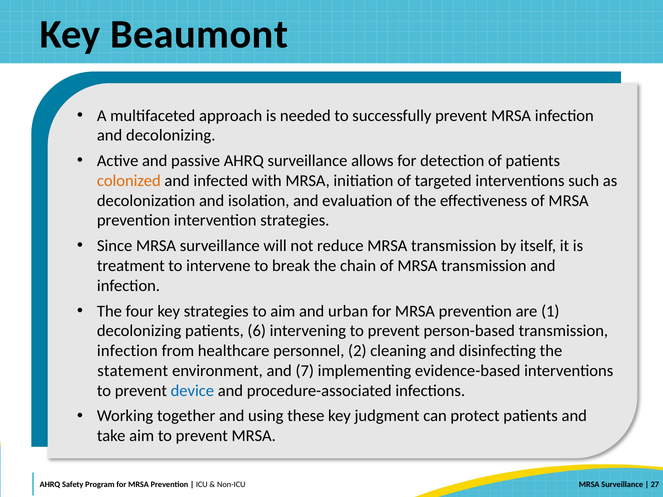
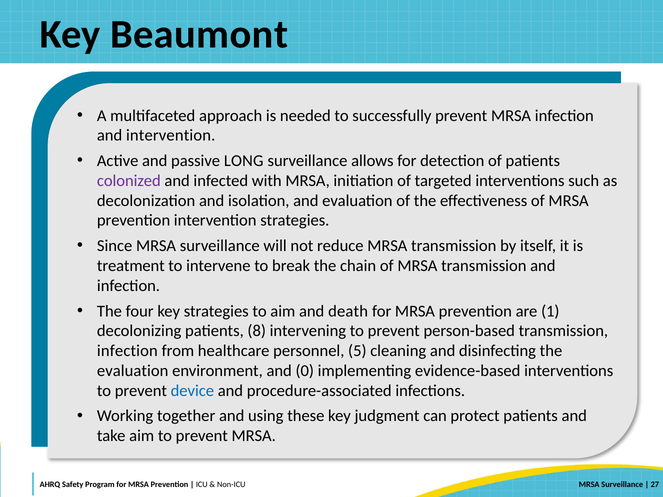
and decolonizing: decolonizing -> intervention (171, 136)
passive AHRQ: AHRQ -> LONG (244, 161)
colonized colour: orange -> purple (129, 181)
urban: urban -> death (348, 311)
6: 6 -> 8 (257, 331)
2: 2 -> 5 (357, 351)
statement: statement -> evaluation (133, 371)
7: 7 -> 0 (305, 371)
